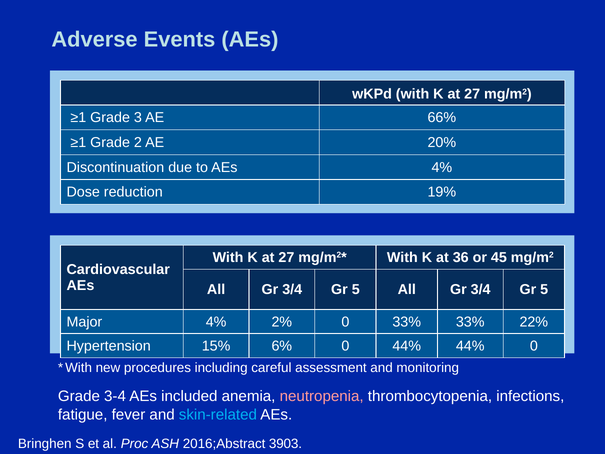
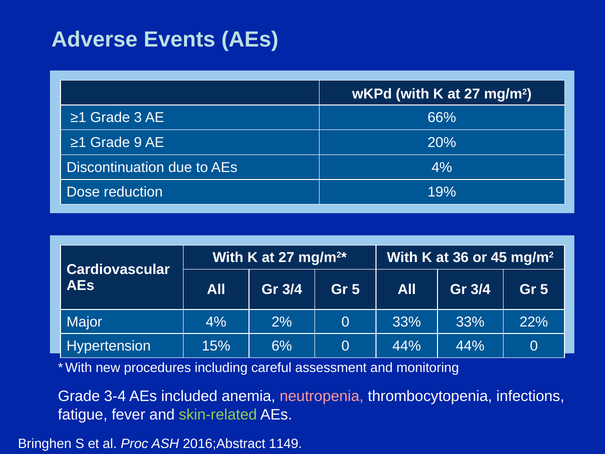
2: 2 -> 9 (138, 142)
skin-related colour: light blue -> light green (218, 414)
3903: 3903 -> 1149 (285, 443)
